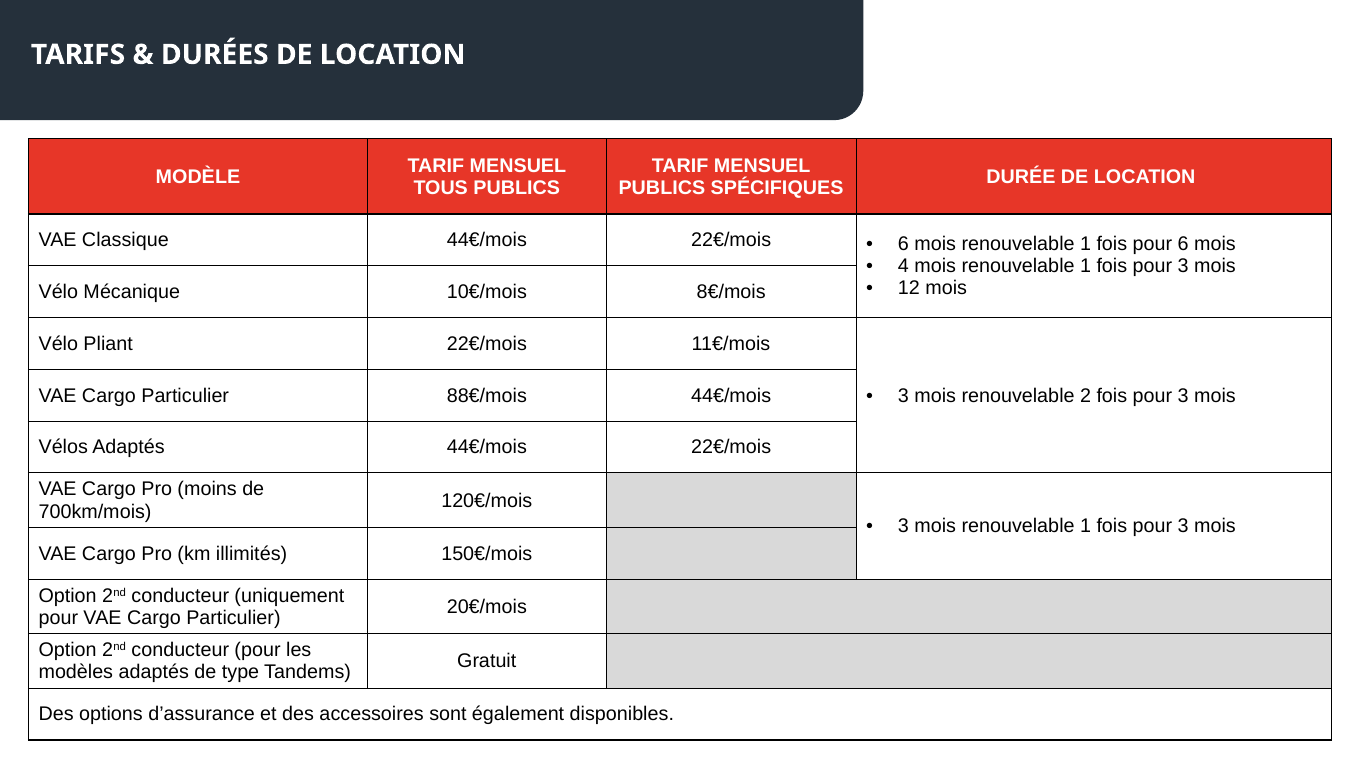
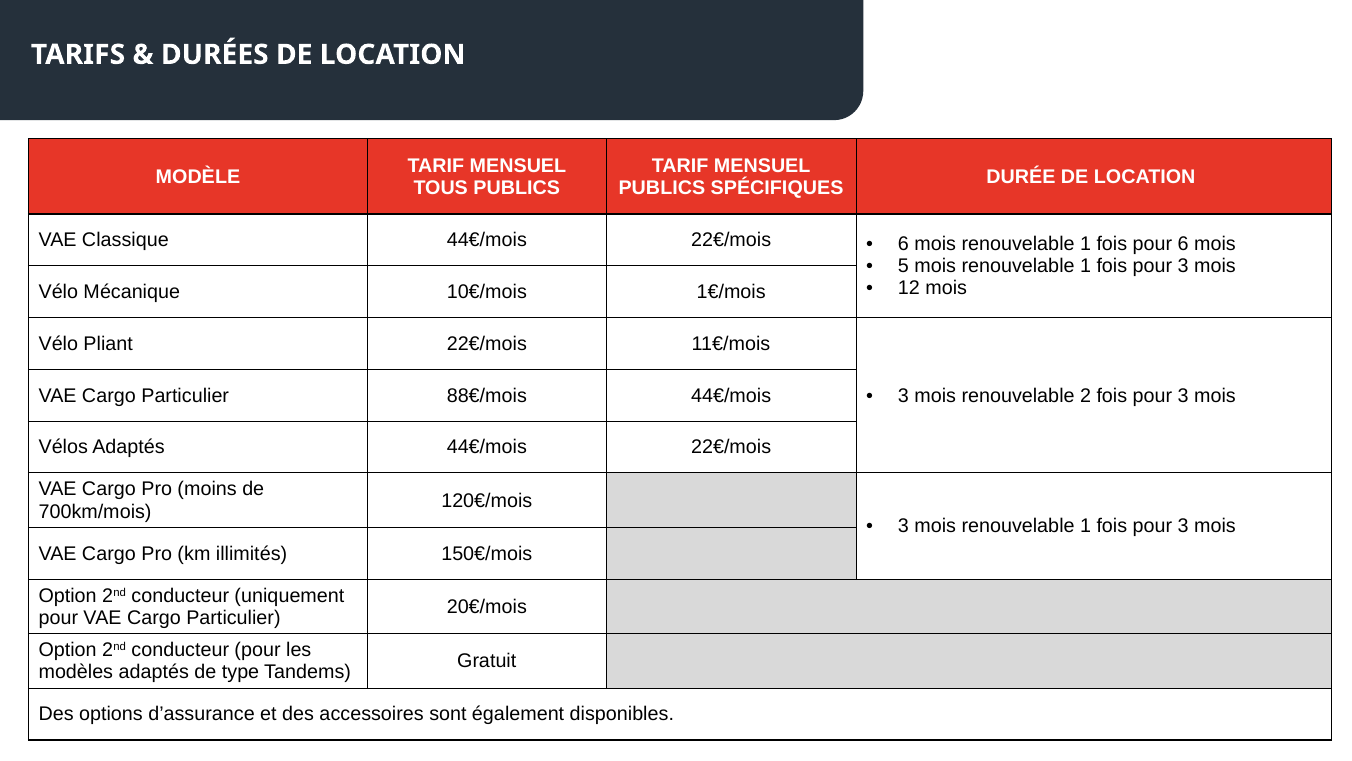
4: 4 -> 5 (903, 266)
8€/mois: 8€/mois -> 1€/mois (731, 292)
